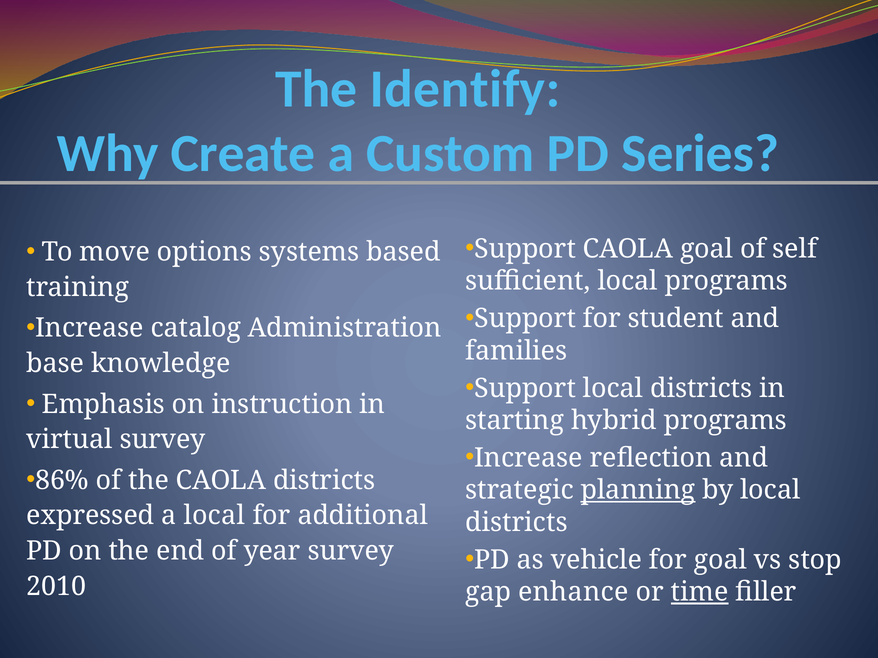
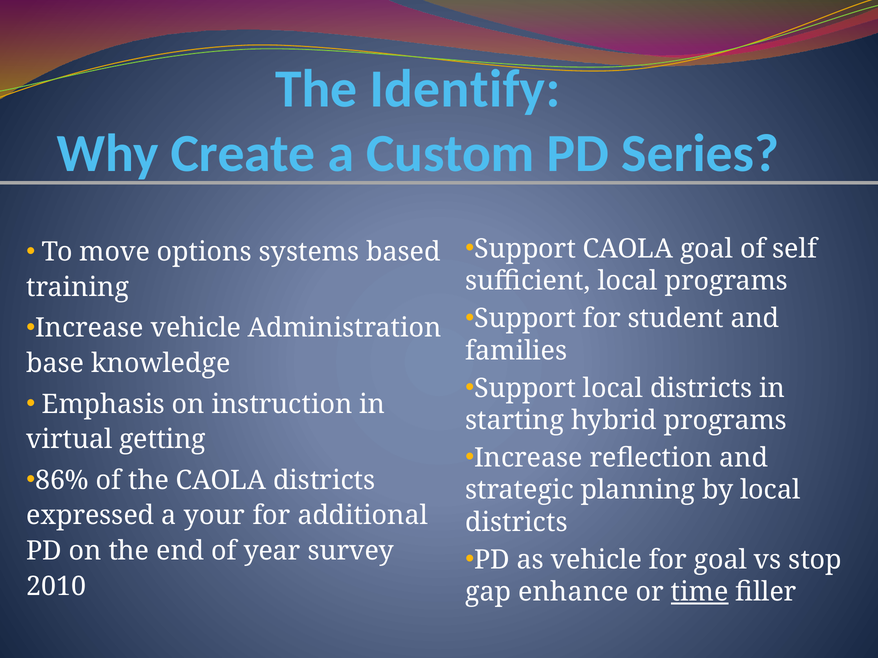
Increase catalog: catalog -> vehicle (196, 328)
virtual survey: survey -> getting (162, 440)
planning underline: present -> none (638, 490)
a local: local -> your (214, 516)
